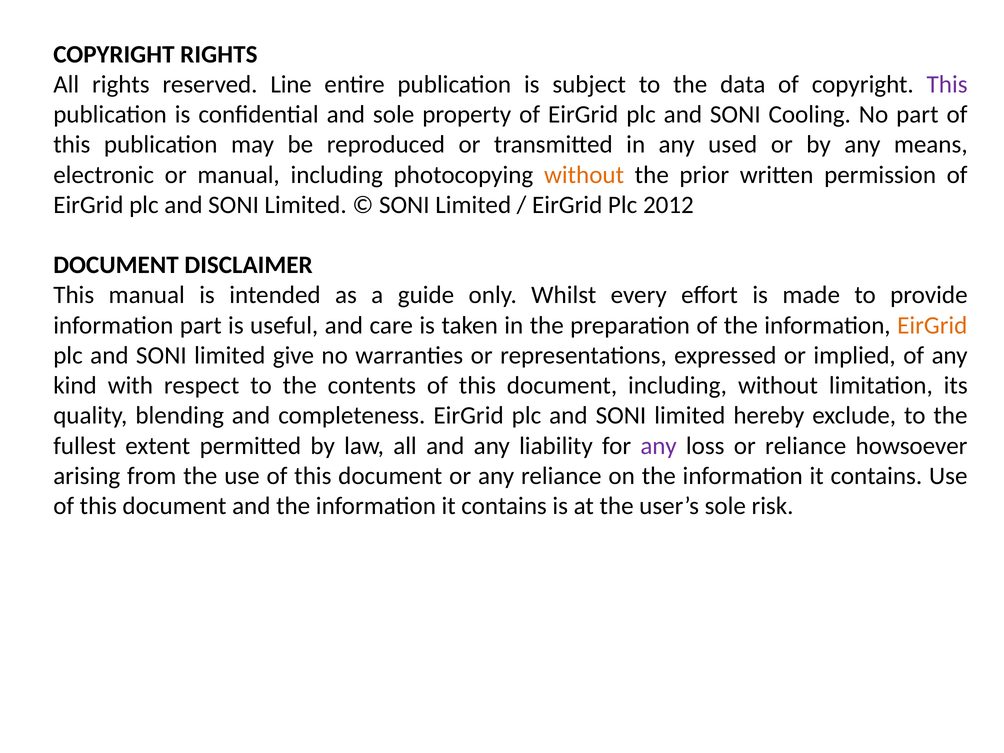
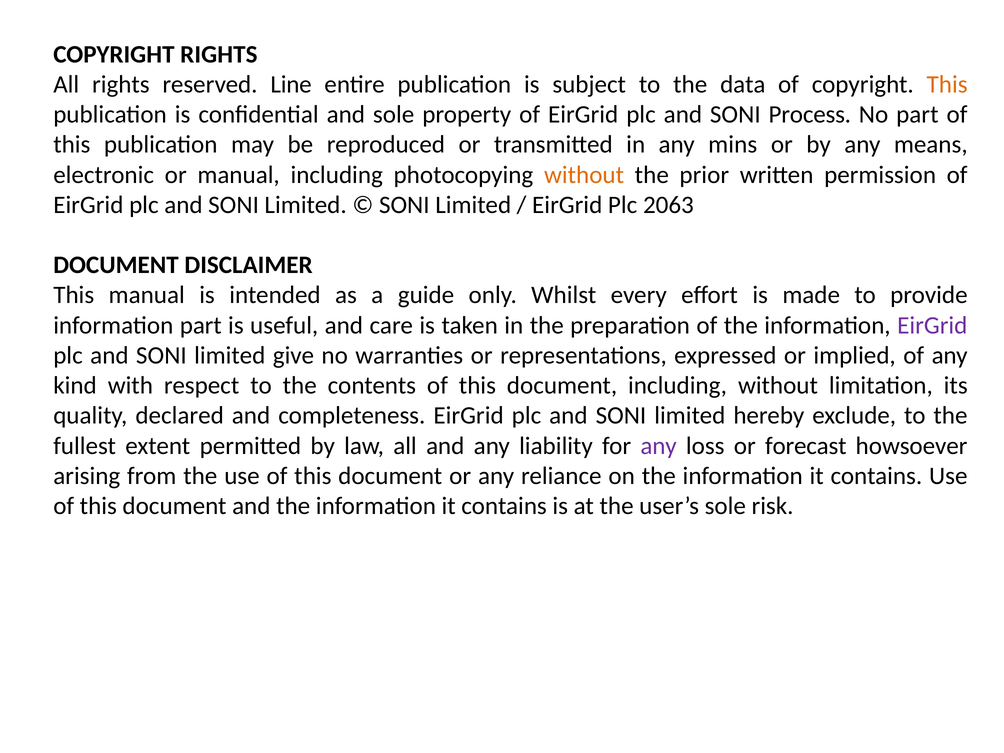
This colour: purple -> orange (947, 84)
Cooling: Cooling -> Process (810, 114)
used: used -> mins (733, 145)
2012: 2012 -> 2063 (668, 205)
EirGrid colour: orange -> purple (932, 325)
blending: blending -> declared (180, 416)
or reliance: reliance -> forecast (806, 446)
